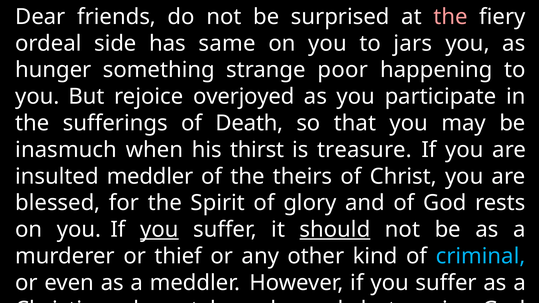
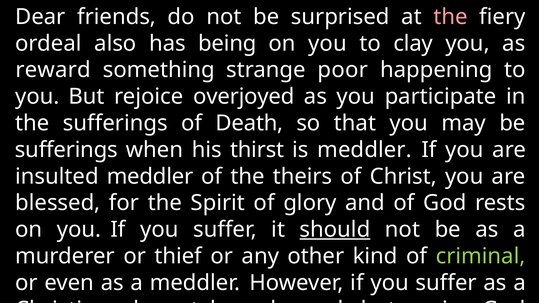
side: side -> also (115, 43)
same: same -> being (227, 43)
jars: jars -> clay (413, 43)
hunger: hunger -> reward (53, 70)
inasmuch: inasmuch -> sufferings (66, 150)
is treasure: treasure -> meddler (364, 150)
you underline: present -> none (159, 230)
criminal colour: light blue -> light green (481, 256)
